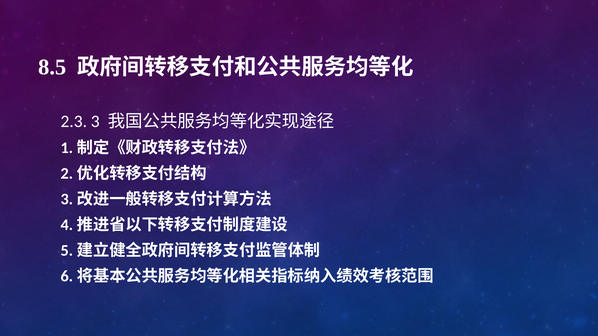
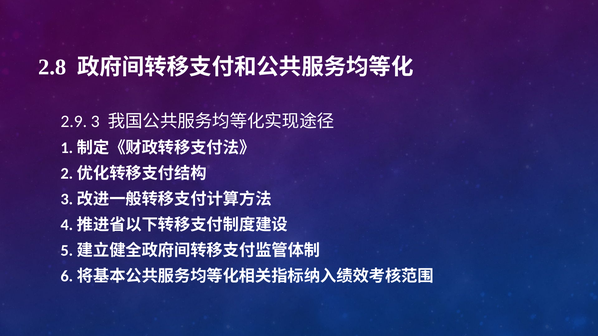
8.5: 8.5 -> 2.8 (52, 67)
2.3: 2.3 -> 2.9 (74, 122)
